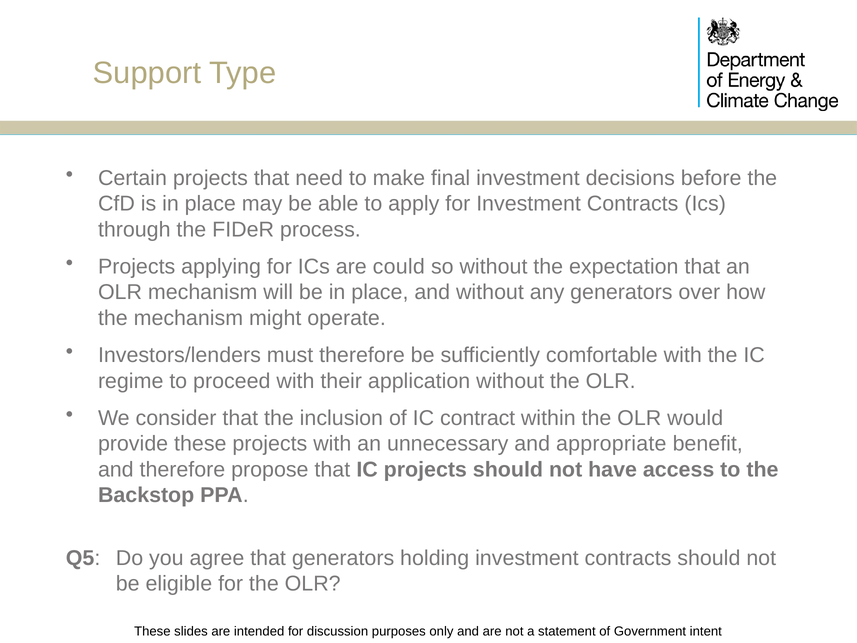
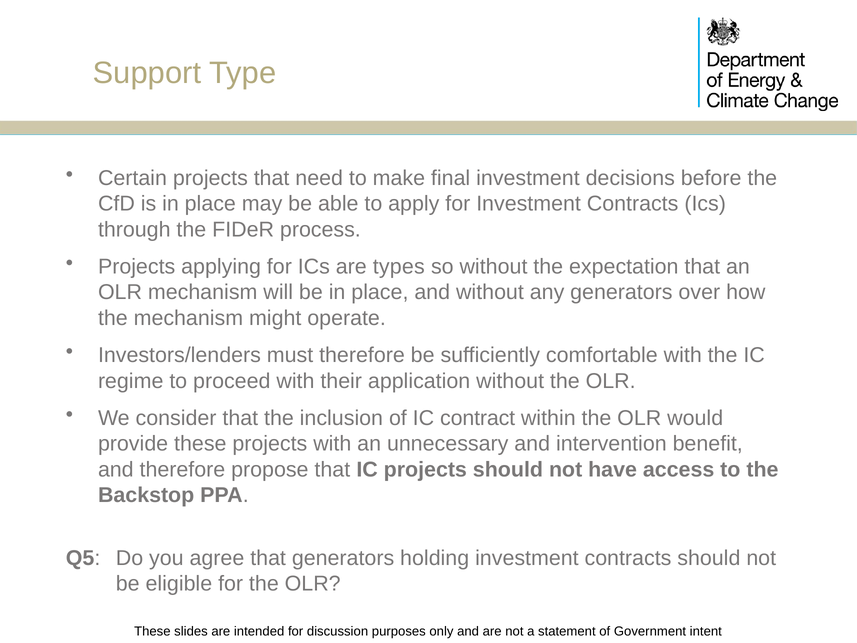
could: could -> types (399, 267)
appropriate: appropriate -> intervention (611, 444)
